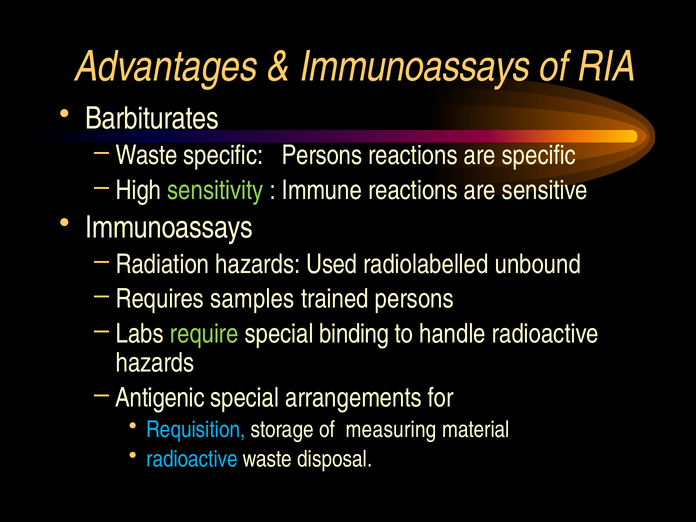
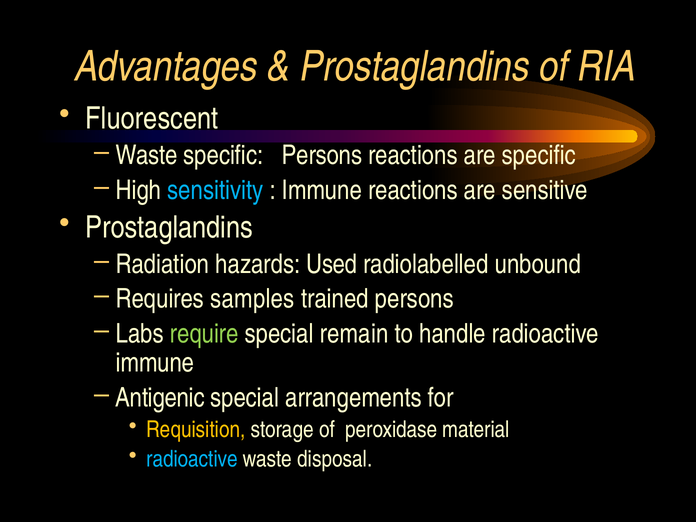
Immunoassays: Immunoassays -> Prostaglandins (415, 67)
Barbiturates: Barbiturates -> Fluorescent (152, 119)
sensitivity colour: light green -> light blue (215, 190)
Immunoassays: Immunoassays -> Prostaglandins (169, 228)
binding: binding -> remain (354, 334)
hazards: hazards -> immune (155, 363)
Requisition colour: light blue -> yellow (196, 429)
measuring: measuring -> peroxidase (391, 429)
